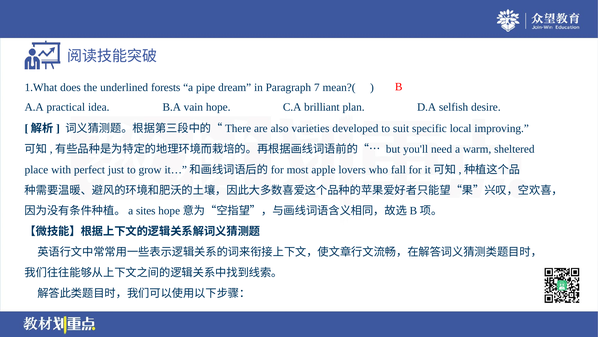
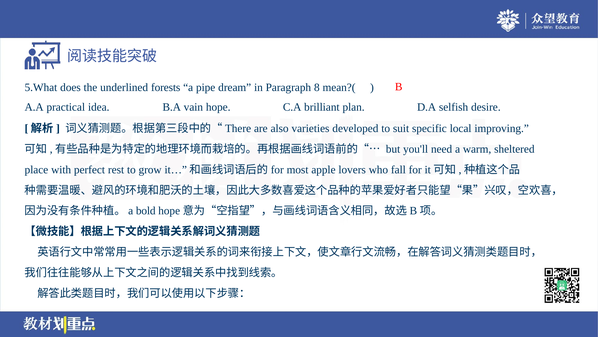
1.What: 1.What -> 5.What (41, 87)
7: 7 -> 8 (317, 87)
just: just -> rest (116, 169)
sites: sites -> bold (146, 211)
